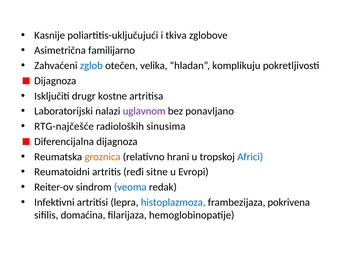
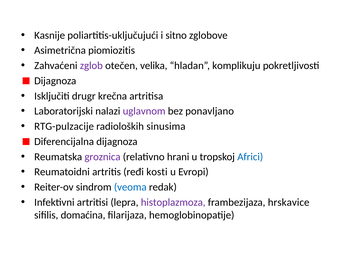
tkiva: tkiva -> sitno (176, 35)
familijarno: familijarno -> piomiozitis (112, 50)
zglob colour: blue -> purple (91, 66)
kostne: kostne -> krečna (113, 96)
RTG-najčešće: RTG-najčešće -> RTG-pulzacije (64, 126)
groznica colour: orange -> purple (103, 157)
sitne: sitne -> kosti (157, 172)
histoplazmoza colour: blue -> purple (173, 202)
pokrivena: pokrivena -> hrskavice (289, 202)
